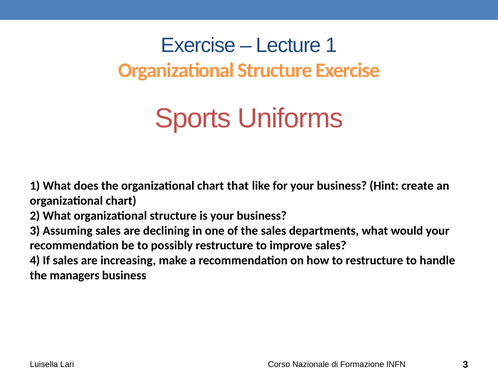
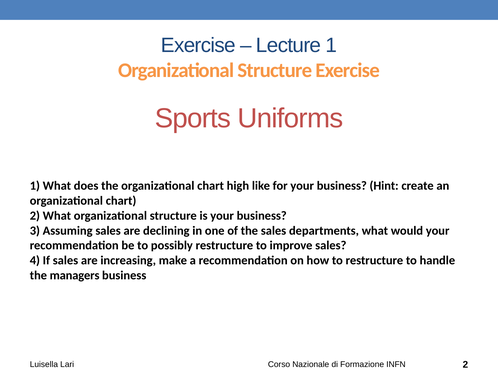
that: that -> high (238, 186)
INFN 3: 3 -> 2 (465, 365)
